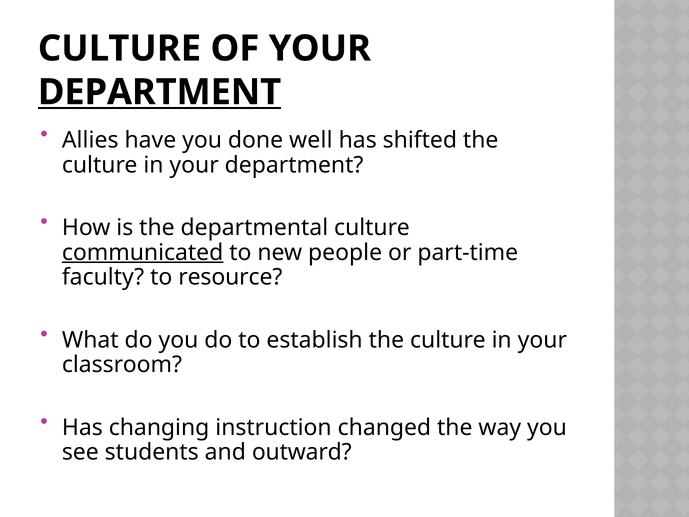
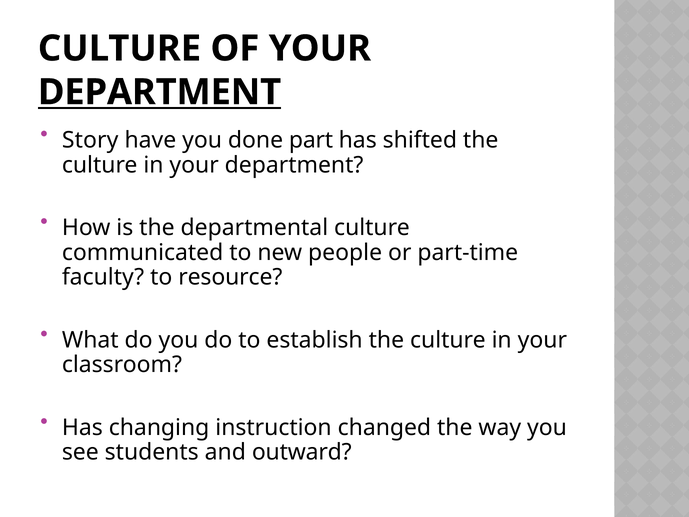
Allies: Allies -> Story (90, 140)
well: well -> part (311, 140)
communicated underline: present -> none (143, 252)
